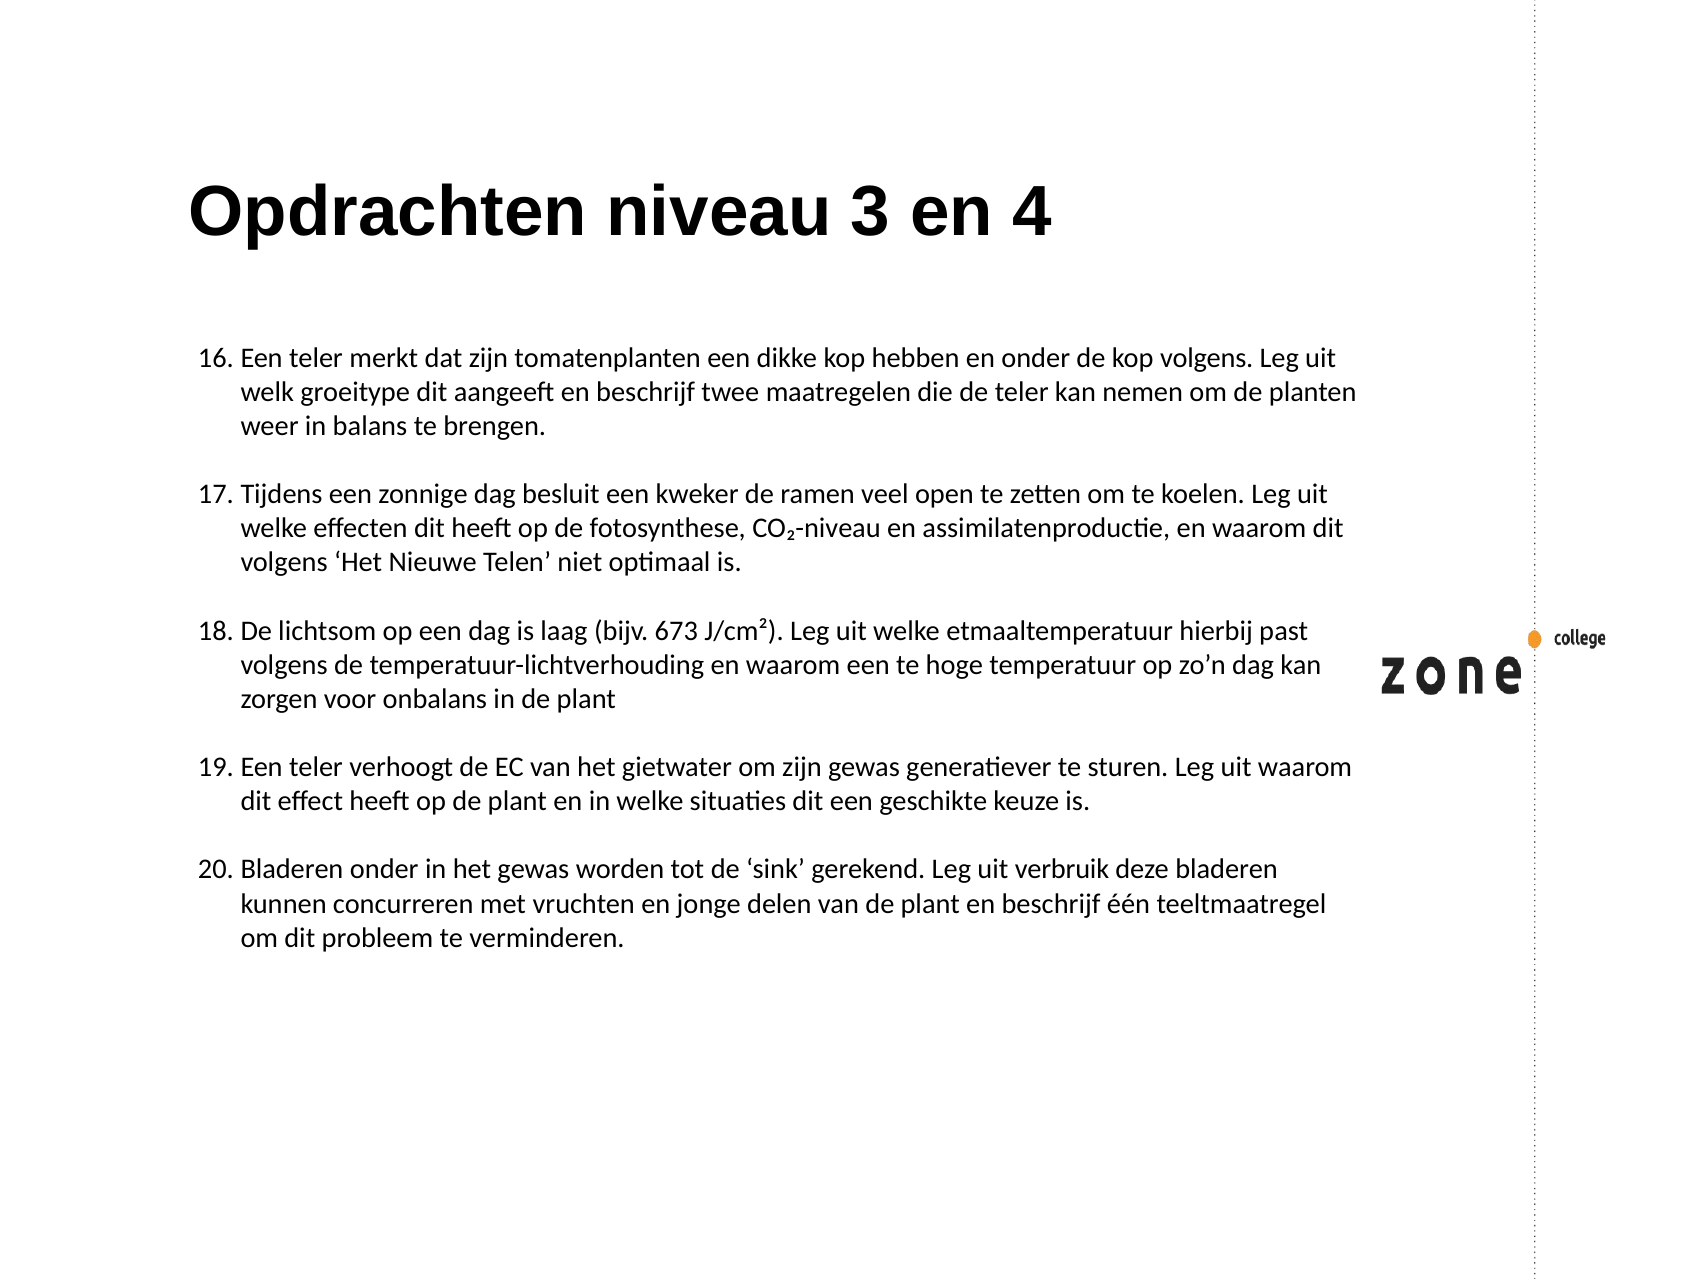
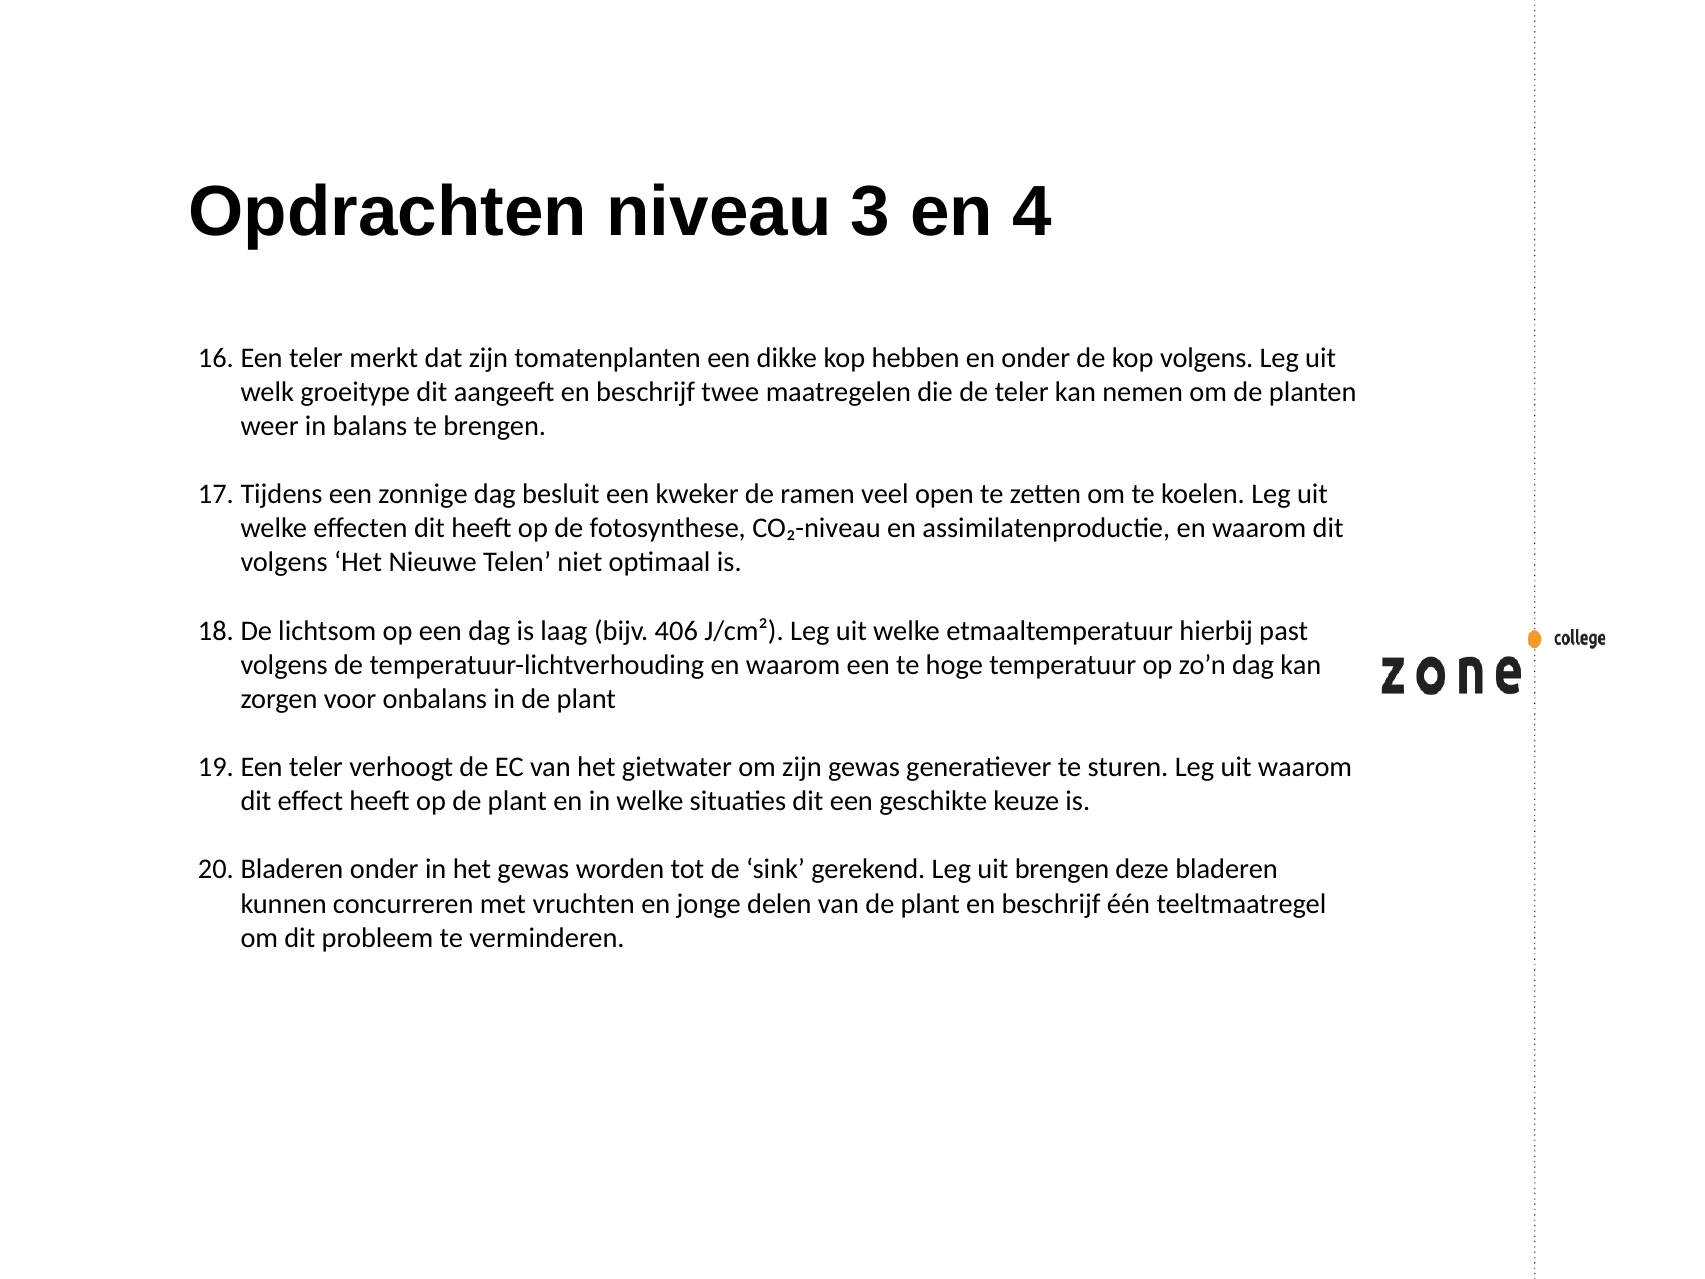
673: 673 -> 406 (676, 631)
uit verbruik: verbruik -> brengen (1062, 869)
